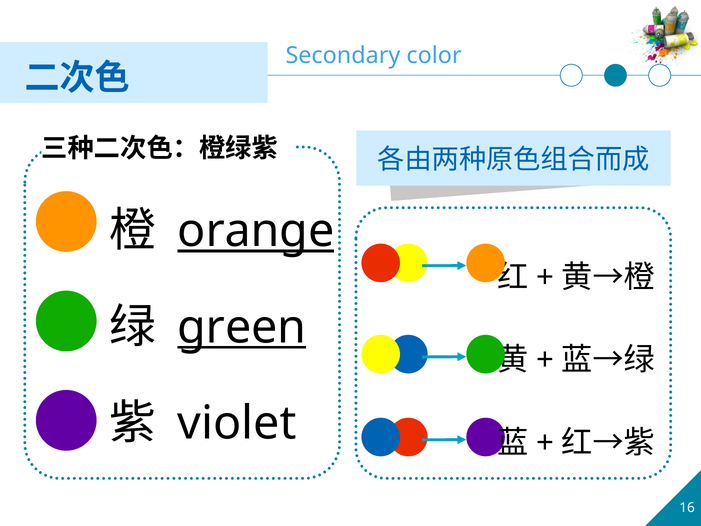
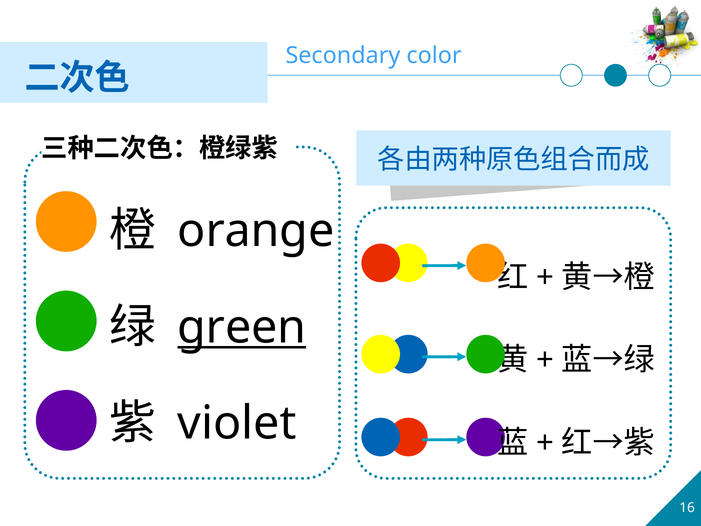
orange underline: present -> none (256, 231)
